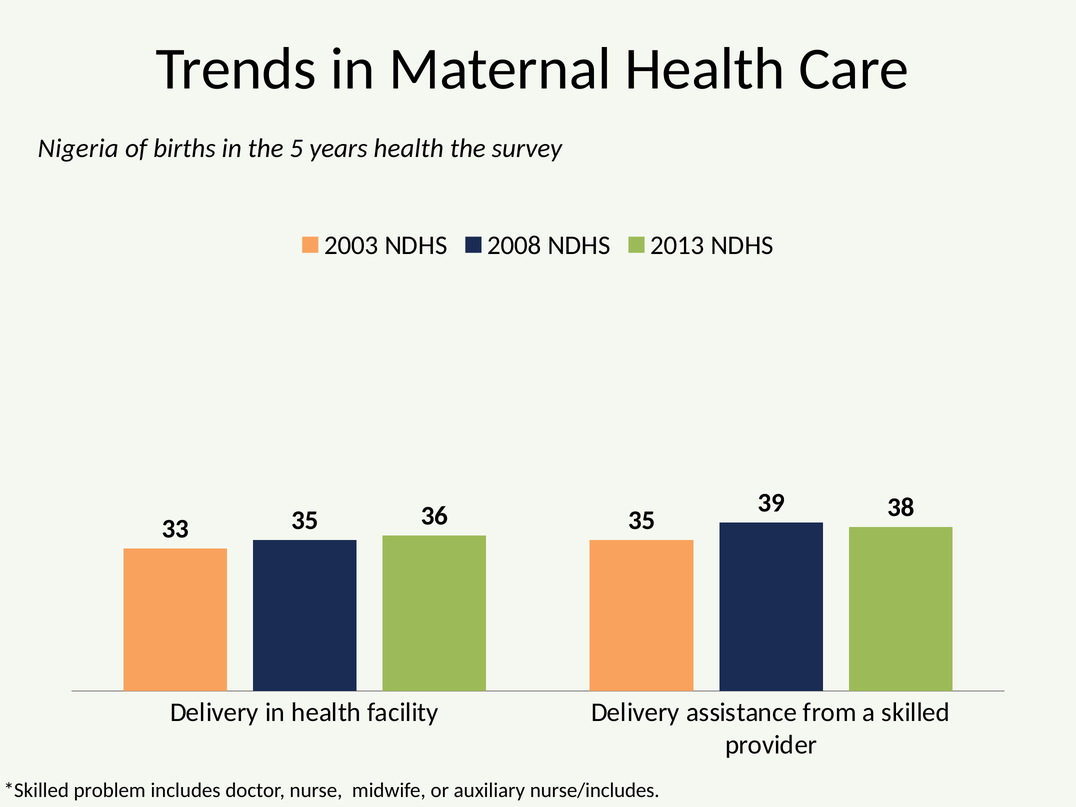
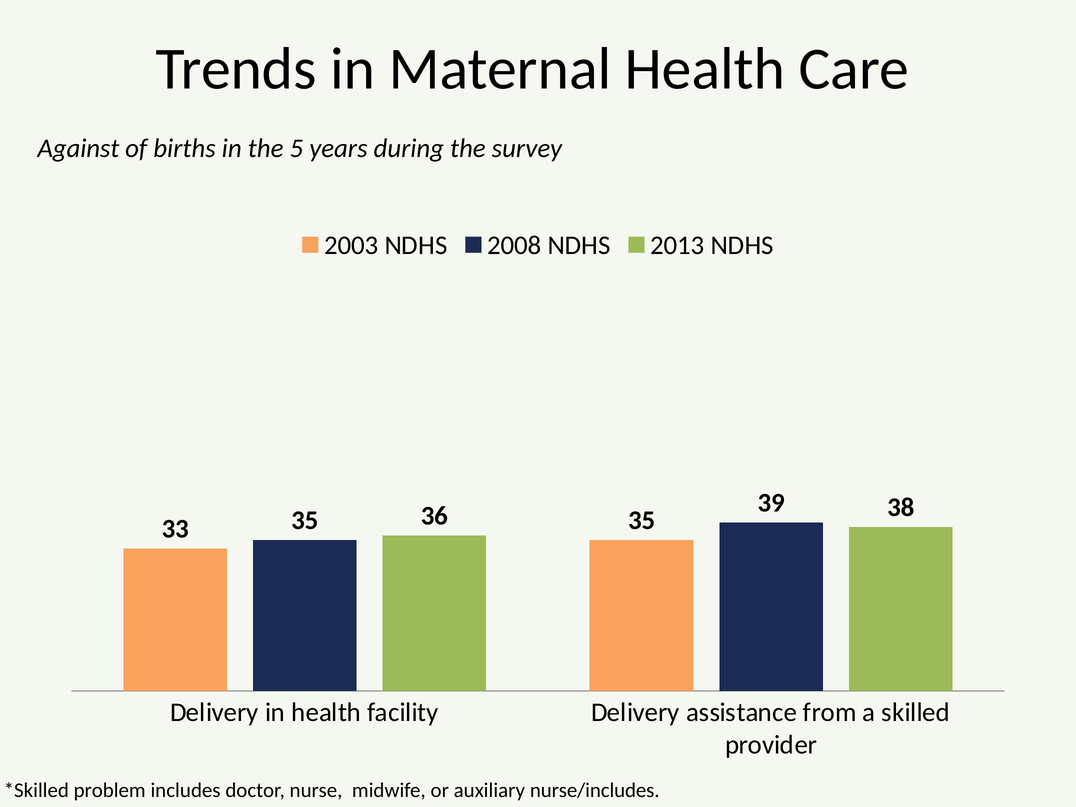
Nigeria: Nigeria -> Against (78, 148)
years health: health -> during (409, 148)
